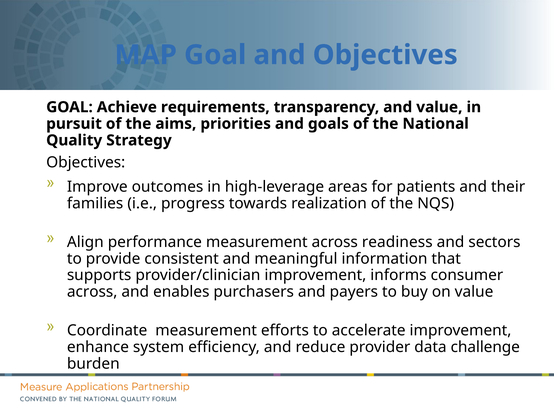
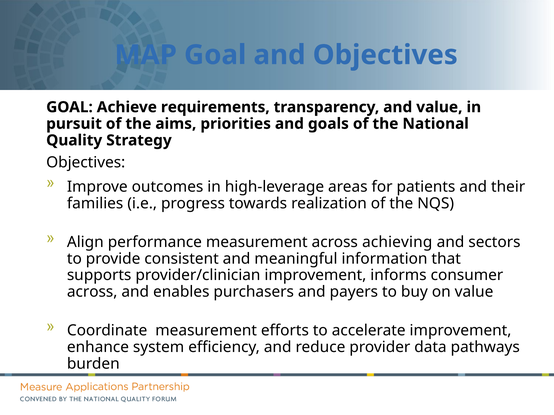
readiness: readiness -> achieving (397, 242)
challenge: challenge -> pathways (485, 347)
